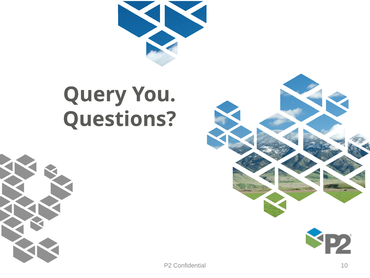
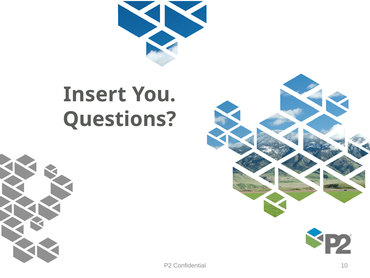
Query: Query -> Insert (95, 94)
